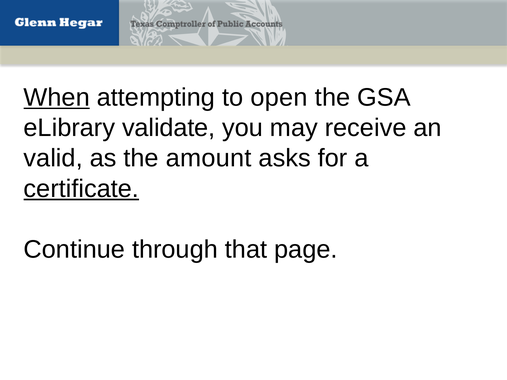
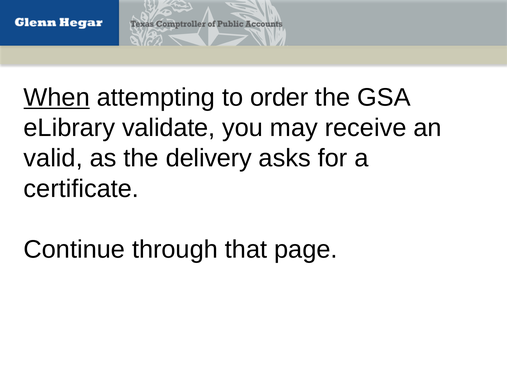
open: open -> order (279, 98)
amount: amount -> delivery (209, 158)
certificate underline: present -> none (81, 189)
